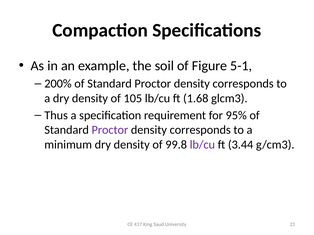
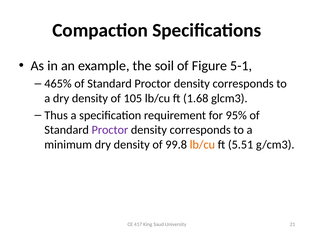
200%: 200% -> 465% (58, 84)
lb/cu colour: purple -> orange (202, 145)
3.44: 3.44 -> 5.51 (241, 145)
